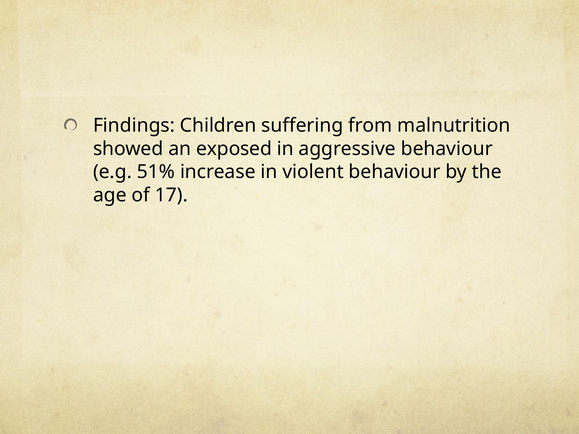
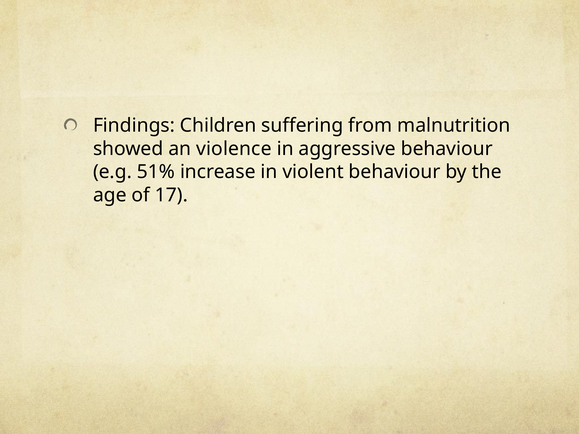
exposed: exposed -> violence (234, 149)
